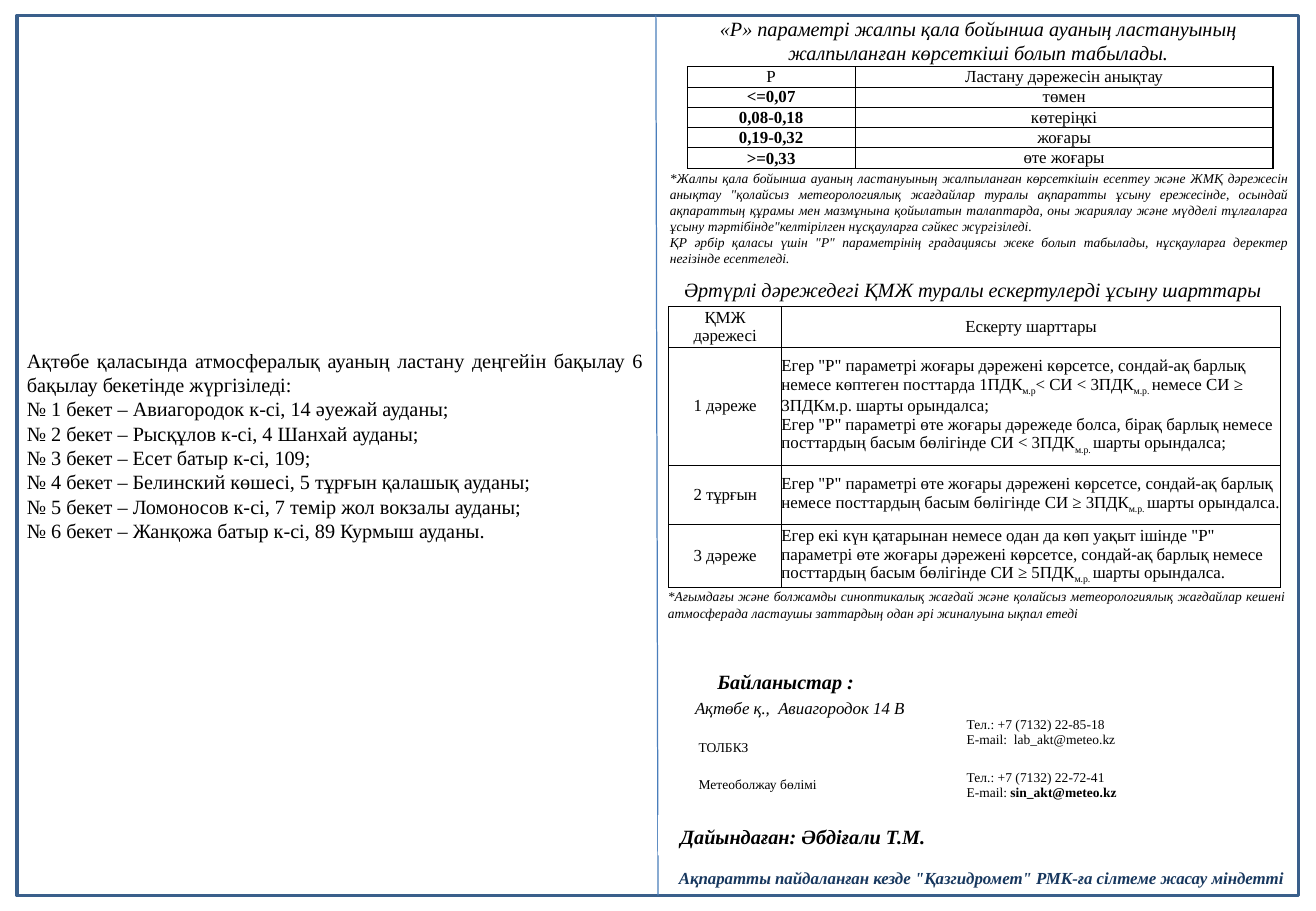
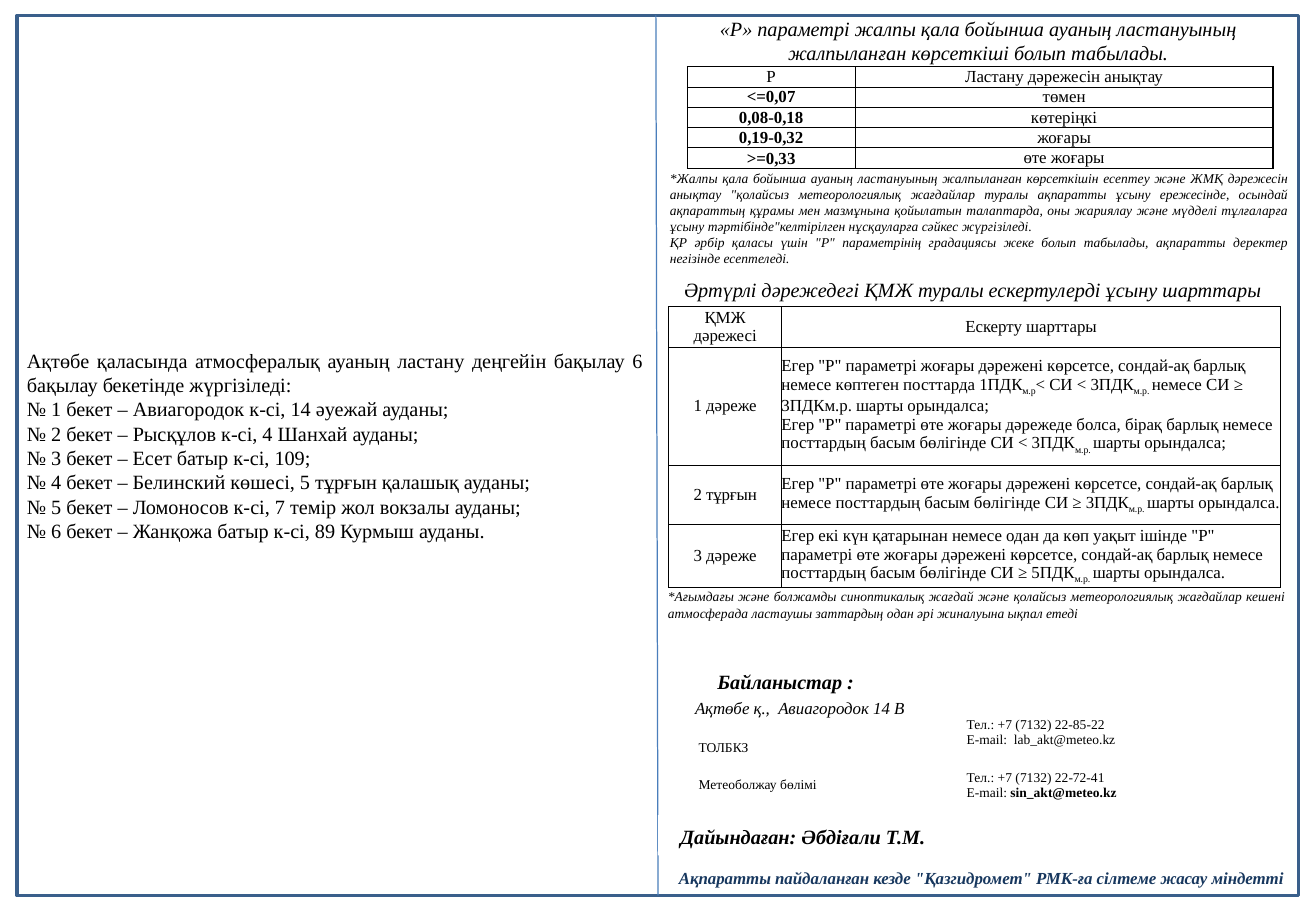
табылады нұсқауларға: нұсқауларға -> ақпаратты (1191, 243)
22-85-18: 22-85-18 -> 22-85-22 (1080, 725)
